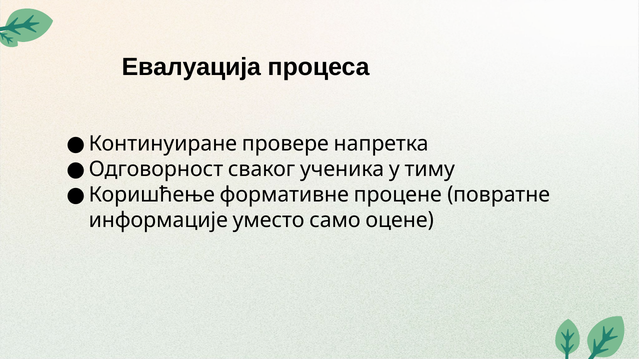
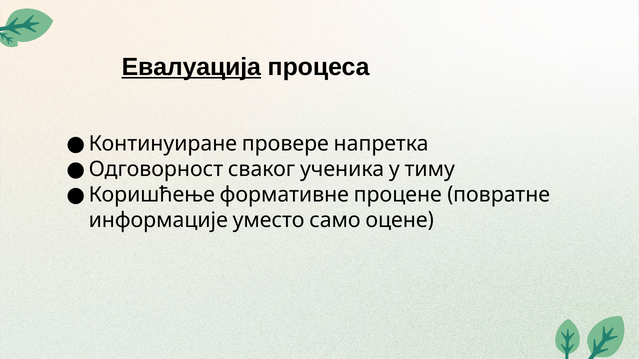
Евалуација underline: none -> present (191, 67)
